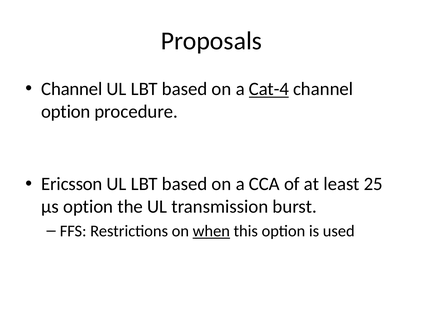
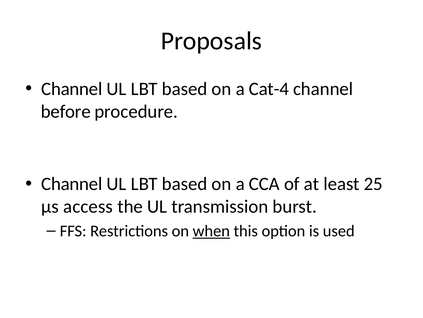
Cat-4 underline: present -> none (269, 89)
option: option -> before (66, 111)
Ericsson: Ericsson -> Channel (72, 184)
µs option: option -> access (88, 206)
